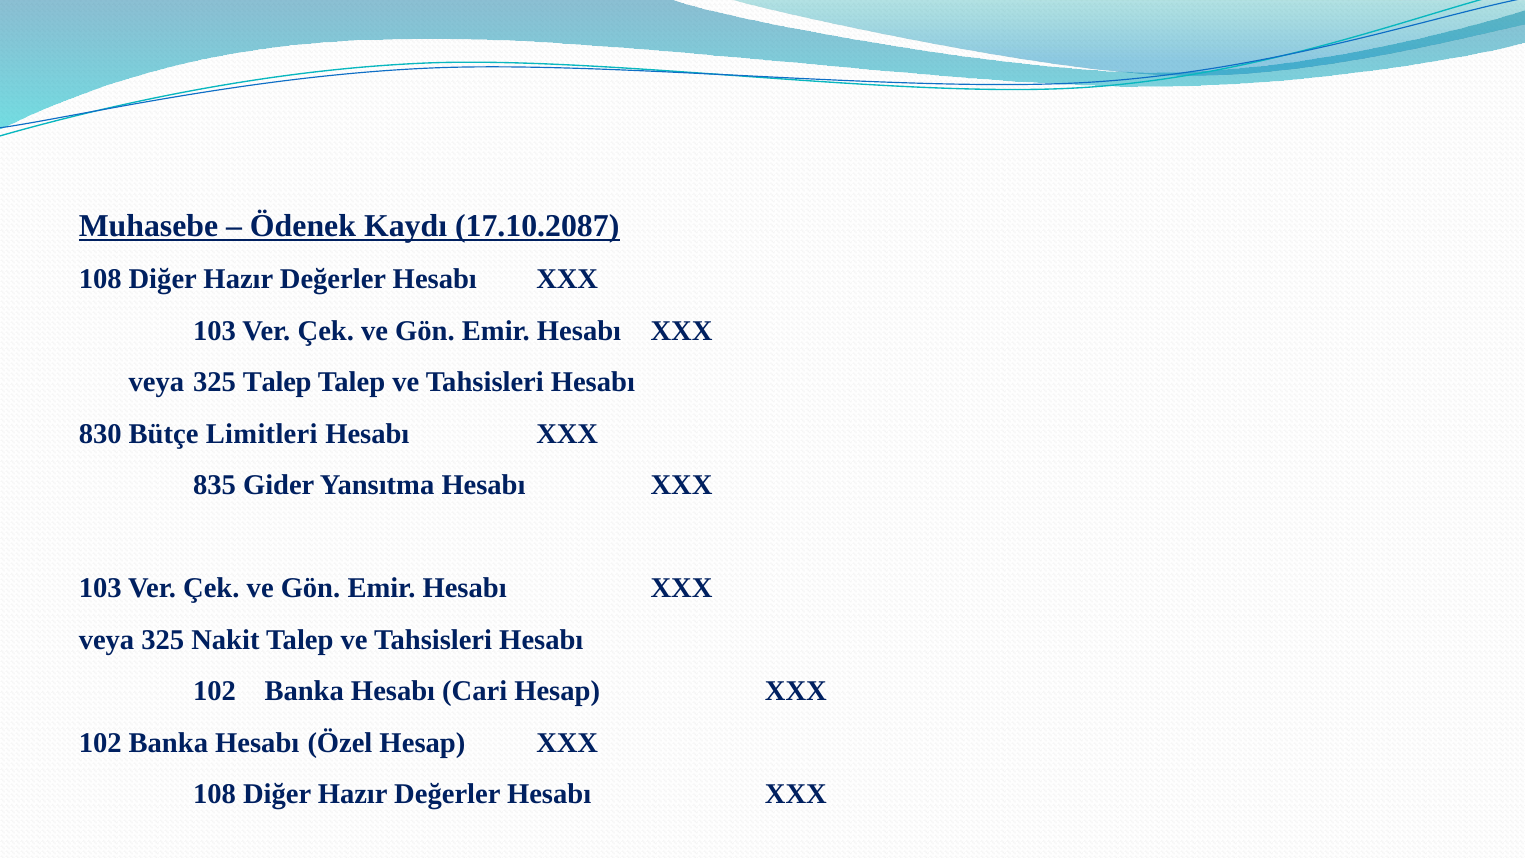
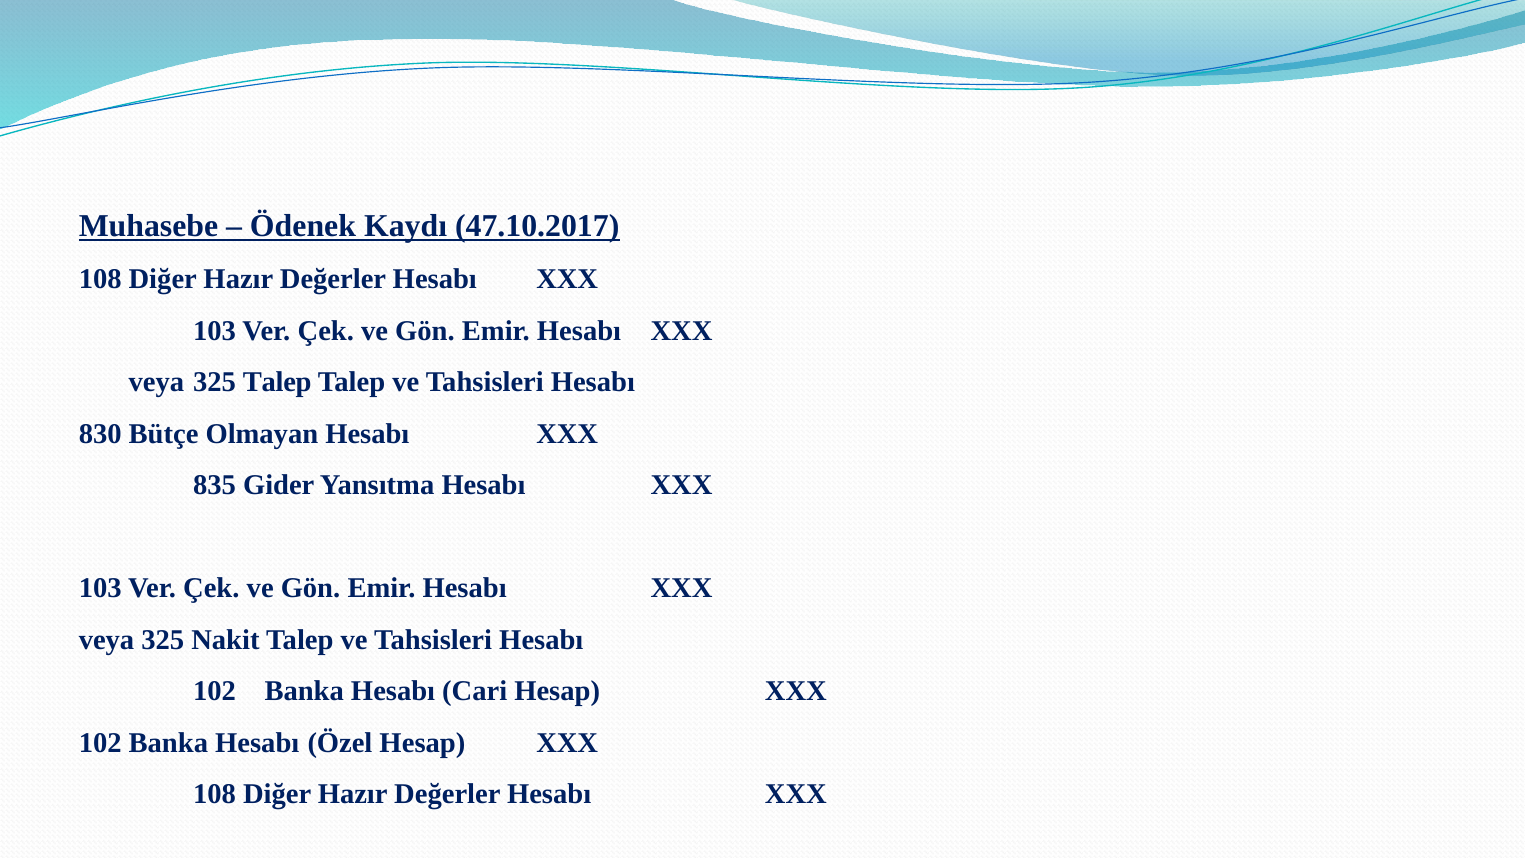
17.10.2087: 17.10.2087 -> 47.10.2017 (537, 226)
Limitleri: Limitleri -> Olmayan (262, 434)
